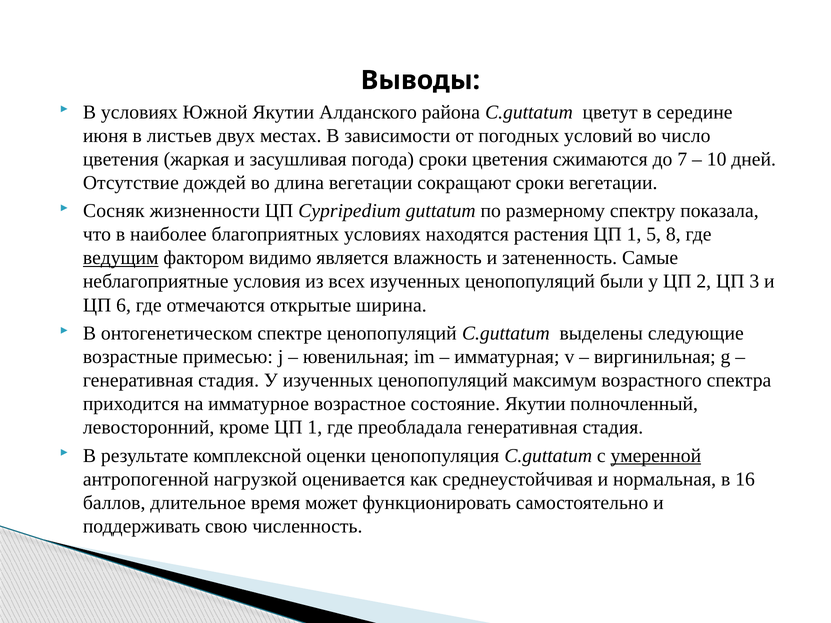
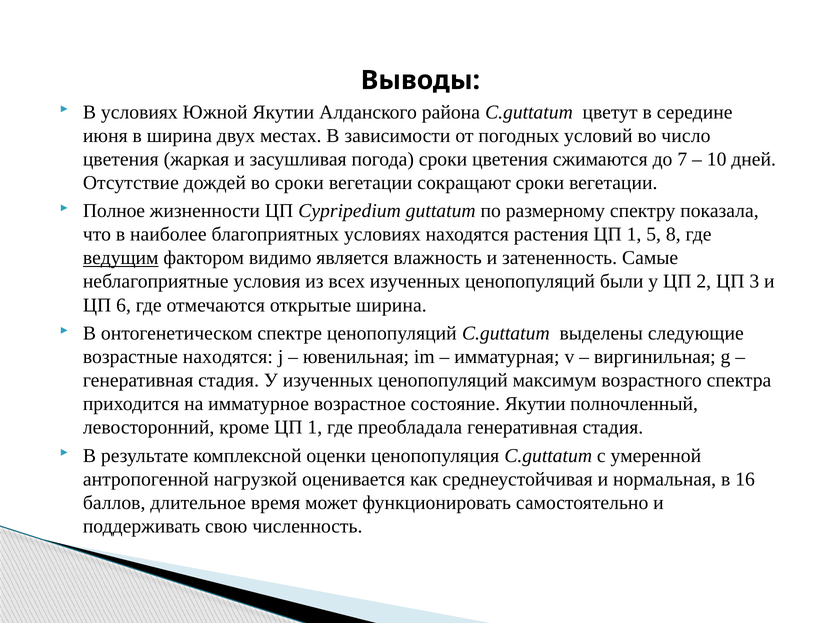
в листьев: листьев -> ширина (179, 136)
во длина: длина -> сроки (299, 183)
Сосняк: Сосняк -> Полное (114, 211)
возрастные примесью: примесью -> находятся (228, 357)
умеренной underline: present -> none (656, 456)
